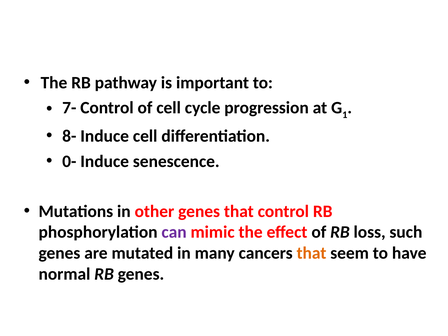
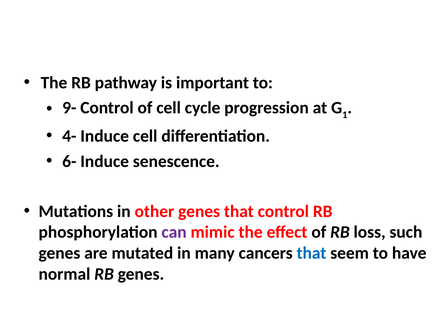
7-: 7- -> 9- (69, 108)
8-: 8- -> 4- (69, 136)
0-: 0- -> 6- (69, 161)
that colour: orange -> blue (312, 253)
